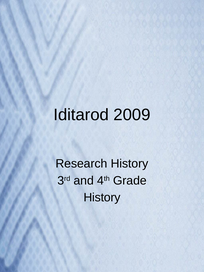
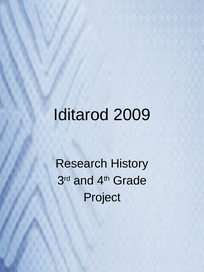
History: History -> Project (102, 197)
